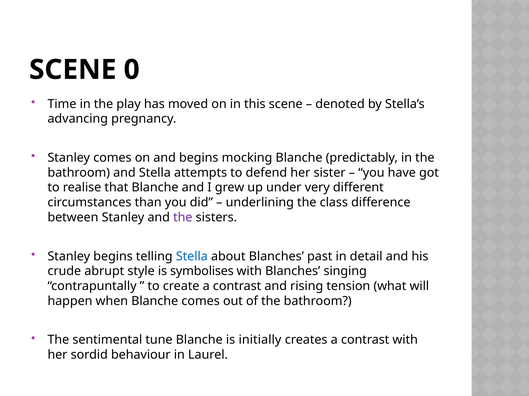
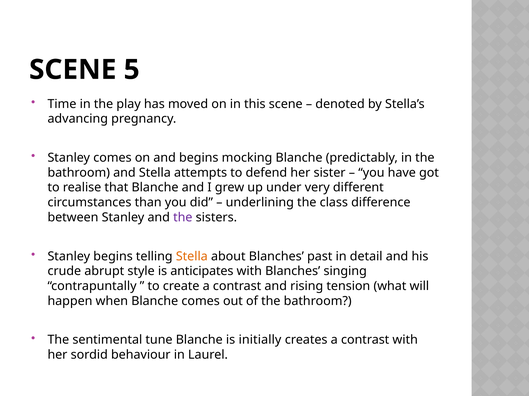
0: 0 -> 5 (132, 70)
Stella colour: blue -> orange (192, 257)
symbolises: symbolises -> anticipates (202, 272)
